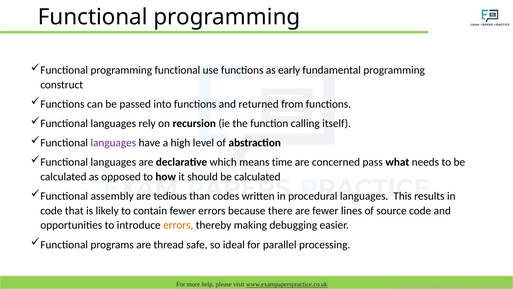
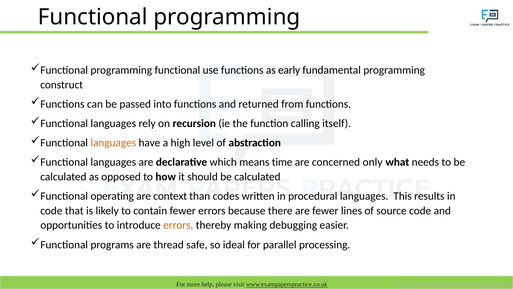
languages colour: purple -> orange (113, 143)
pass: pass -> only (373, 162)
assembly: assembly -> operating (112, 196)
tedious: tedious -> context (170, 196)
